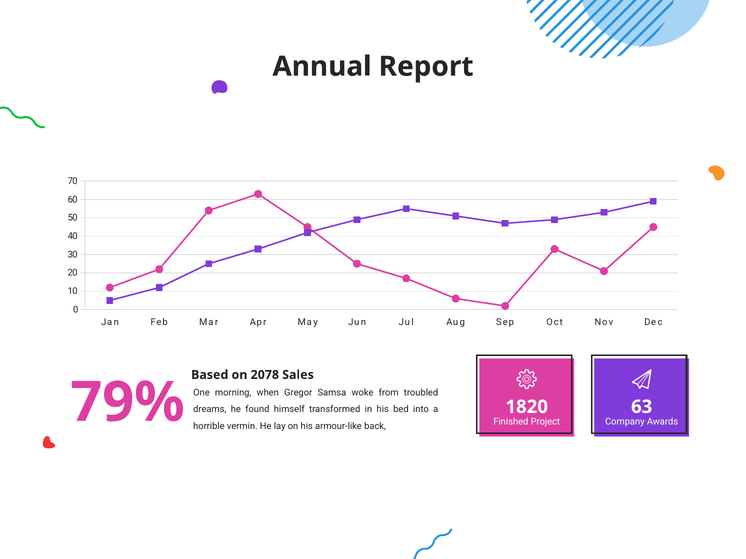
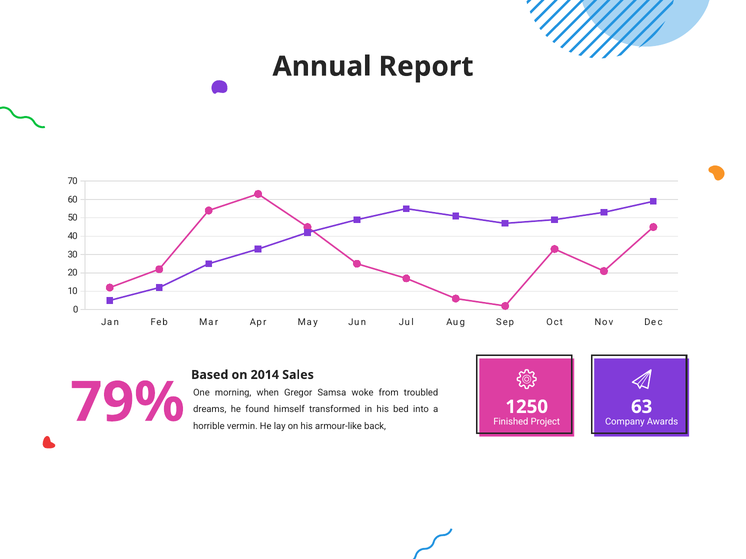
2078: 2078 -> 2014 (265, 375)
1820: 1820 -> 1250 (527, 407)
